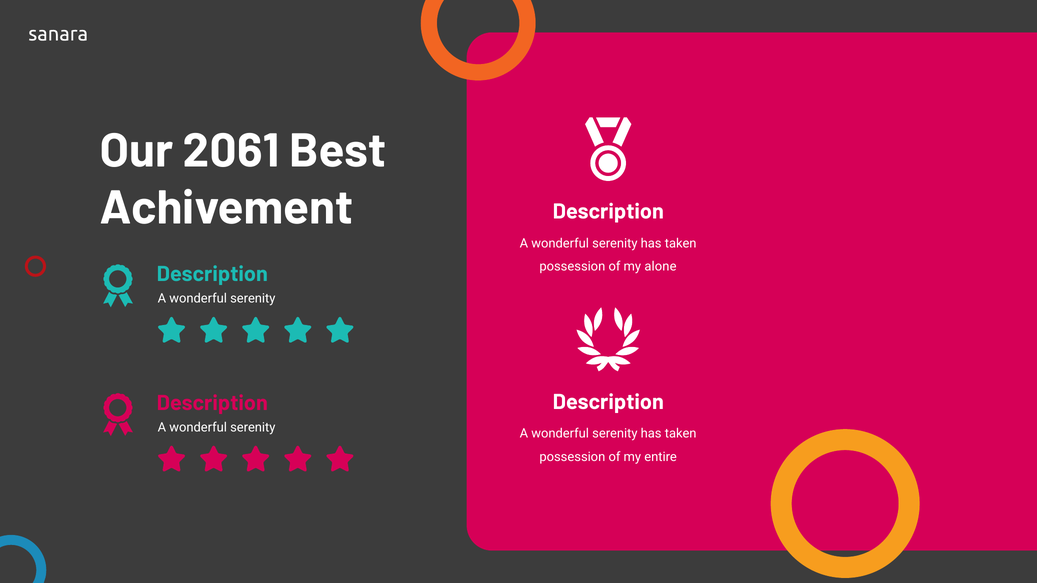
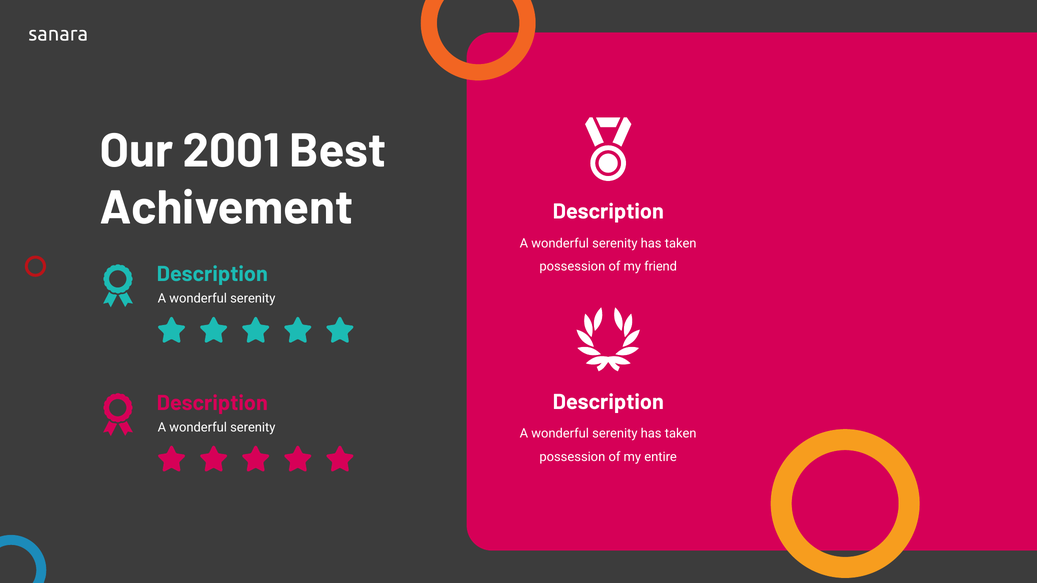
2061: 2061 -> 2001 (231, 151)
alone: alone -> friend (661, 267)
